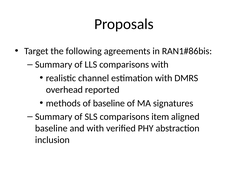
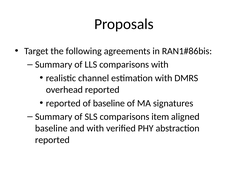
methods: methods -> reported (63, 103)
inclusion: inclusion -> reported (52, 140)
